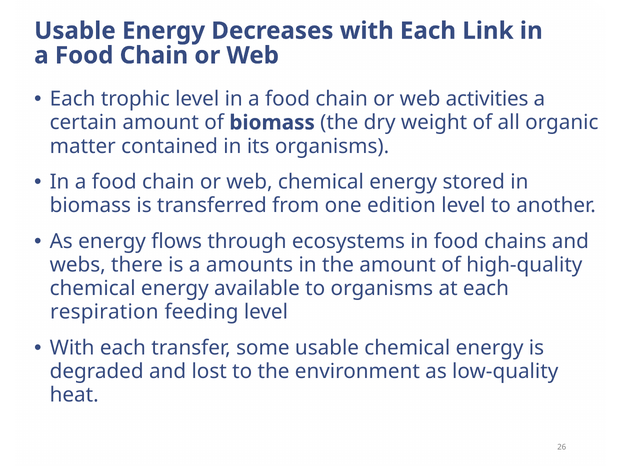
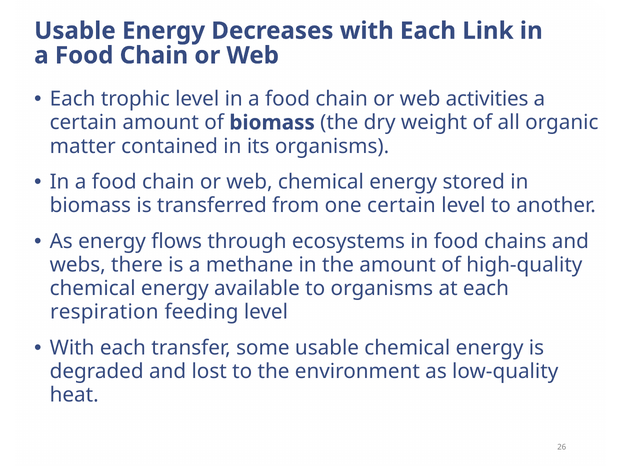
one edition: edition -> certain (401, 205)
amounts: amounts -> methane (250, 265)
